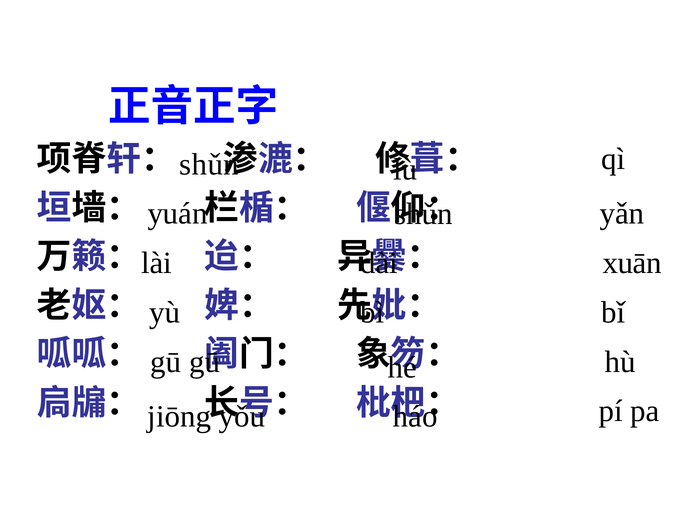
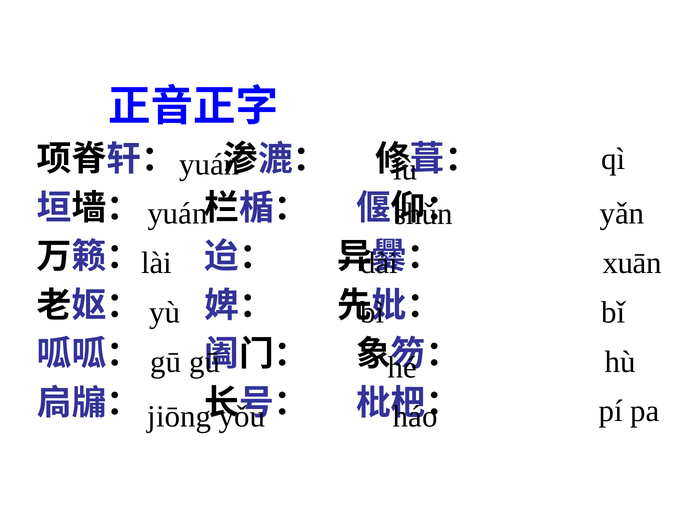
shǔn: shǔn -> yuán (209, 165)
